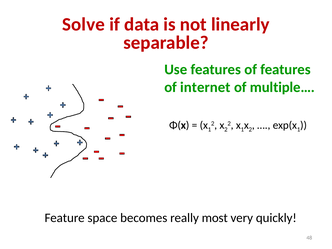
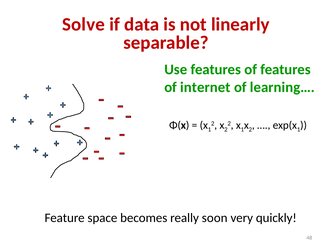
multiple…: multiple… -> learning… (282, 87)
most: most -> soon (215, 218)
